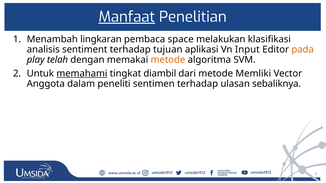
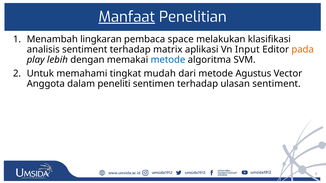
tujuan: tujuan -> matrix (168, 50)
telah: telah -> lebih (57, 60)
metode colour: orange -> blue (168, 60)
memahami underline: present -> none (82, 74)
diambil: diambil -> mudah (160, 74)
Memliki: Memliki -> Agustus (253, 74)
ulasan sebaliknya: sebaliknya -> sentiment (276, 84)
